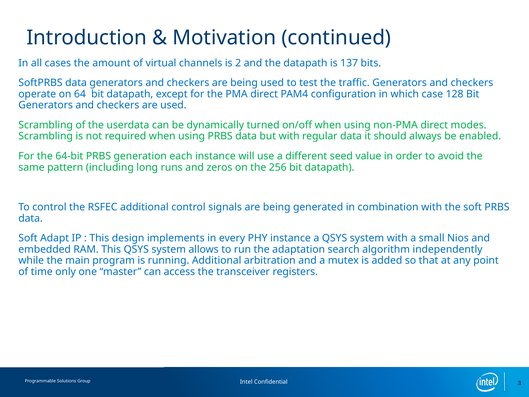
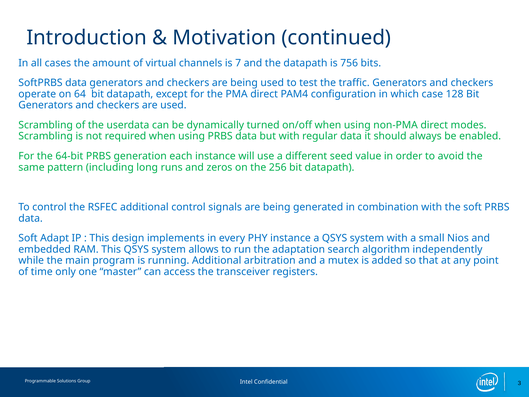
2: 2 -> 7 (238, 63)
137: 137 -> 756 (349, 63)
